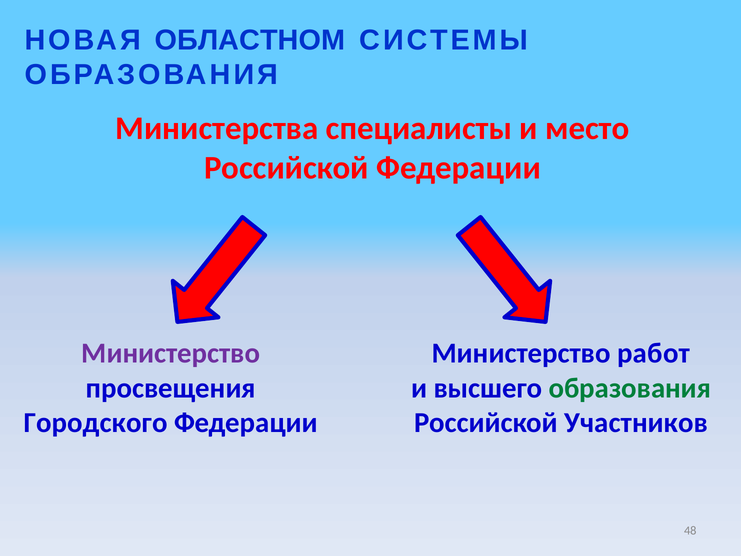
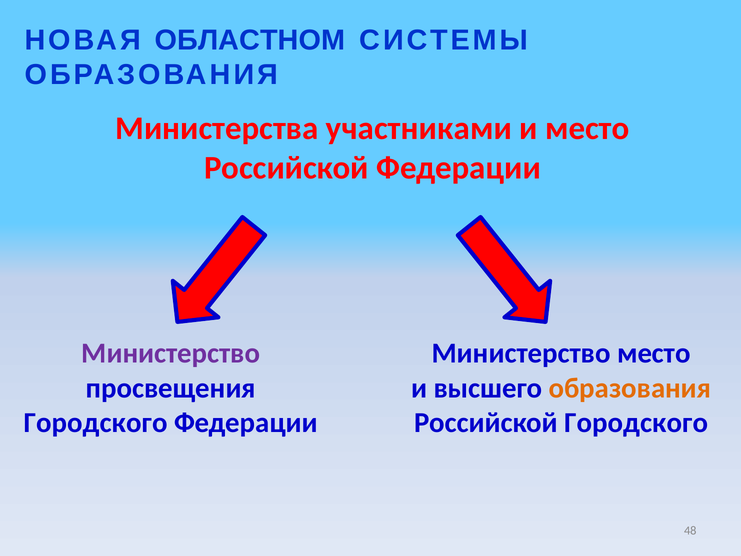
специалисты: специалисты -> участниками (419, 128)
Министерство работ: работ -> место (654, 353)
образования colour: green -> orange (630, 388)
Российской Участников: Участников -> Городского (636, 423)
